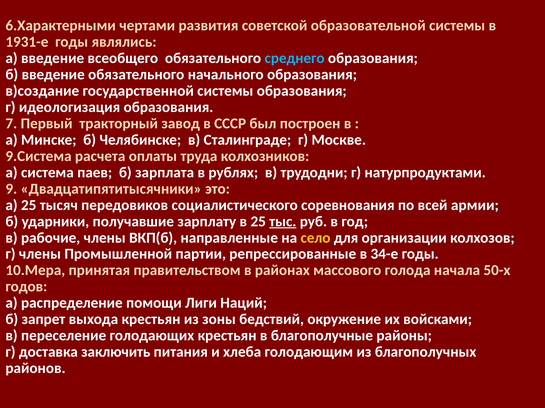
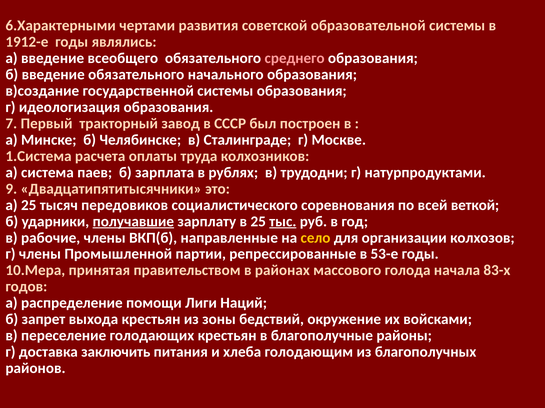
1931-е: 1931-е -> 1912-е (27, 42)
среднего colour: light blue -> pink (295, 58)
9.Система: 9.Система -> 1.Система (39, 156)
армии: армии -> веткой (475, 205)
получавшие underline: none -> present (133, 222)
34-е: 34-е -> 53-е (384, 254)
50-х: 50-х -> 83-х (497, 271)
